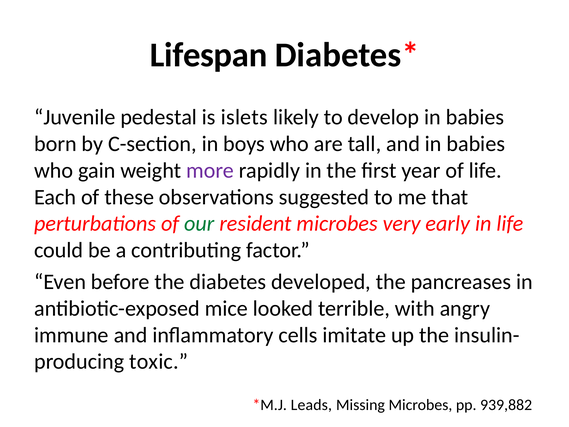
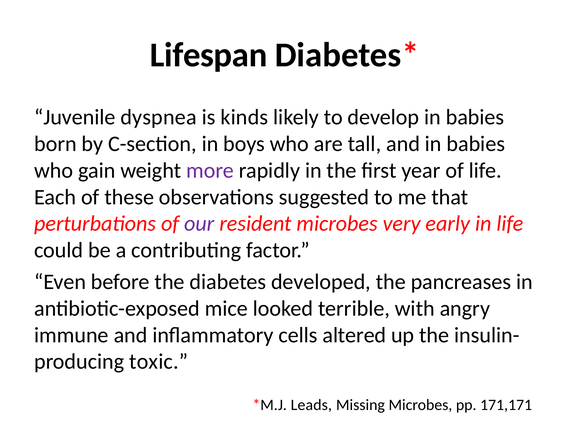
pedestal: pedestal -> dyspnea (159, 117)
islets: islets -> kinds (244, 117)
our colour: green -> purple (199, 224)
imitate: imitate -> altered (354, 335)
939,882: 939,882 -> 171,171 (506, 405)
